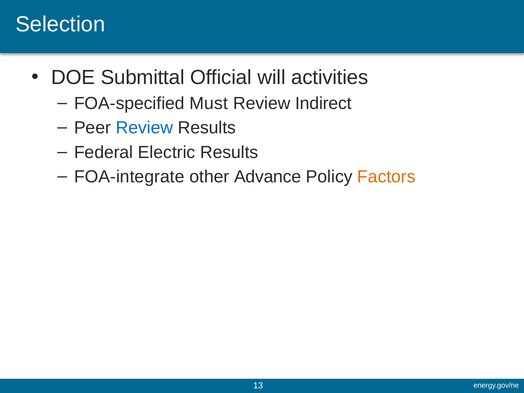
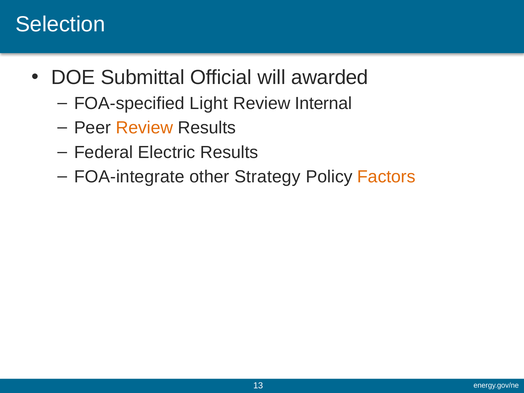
activities: activities -> awarded (330, 77)
Must: Must -> Light (209, 103)
Indirect: Indirect -> Internal (323, 103)
Review colour: blue -> orange (144, 128)
Advance: Advance -> Strategy (268, 177)
